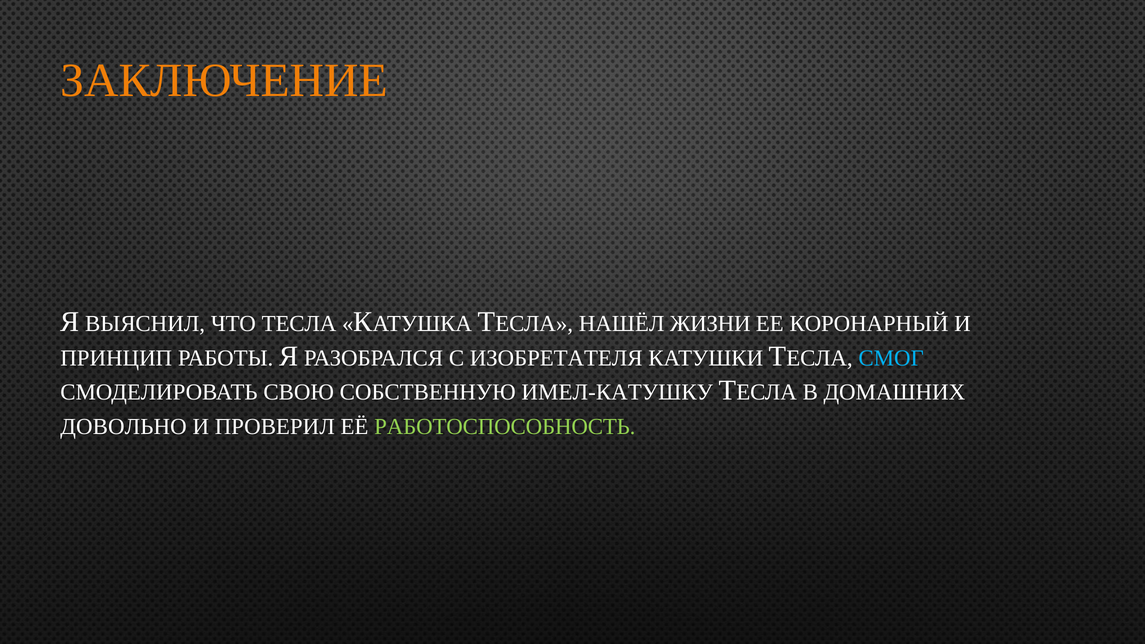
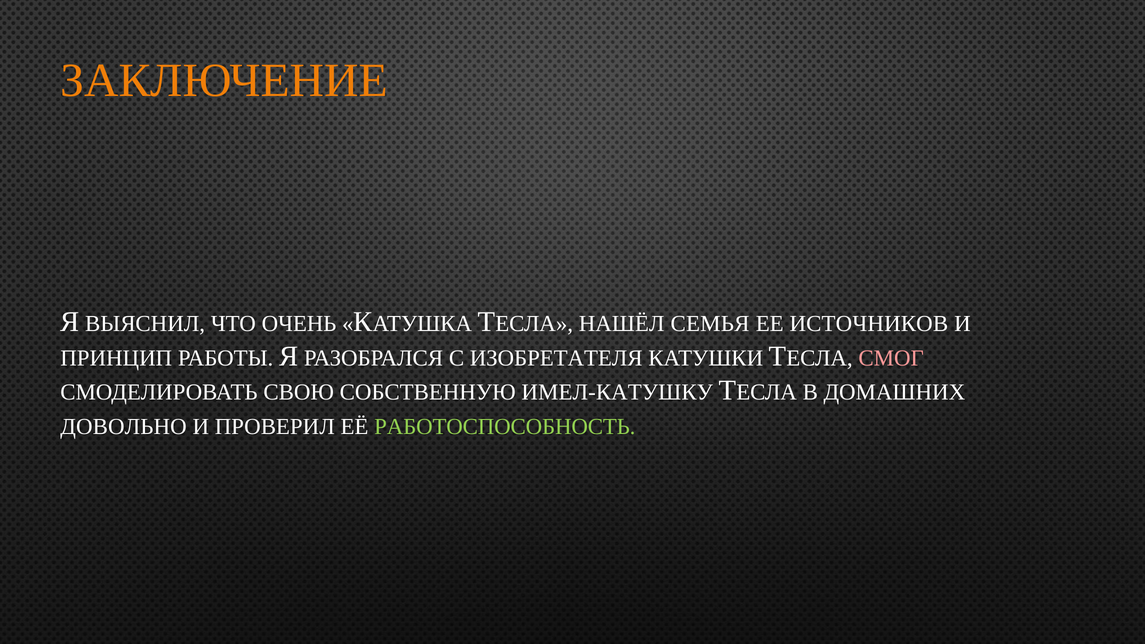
ТЕСЛА: ТЕСЛА -> ОЧЕНЬ (299, 324)
ЖИЗНИ: ЖИЗНИ -> СЕМЬЯ (710, 324)
КОРОНАРНЫЙ: КОРОНАРНЫЙ -> ИСТОЧНИКОВ (869, 324)
СМОГ colour: light blue -> pink (891, 358)
